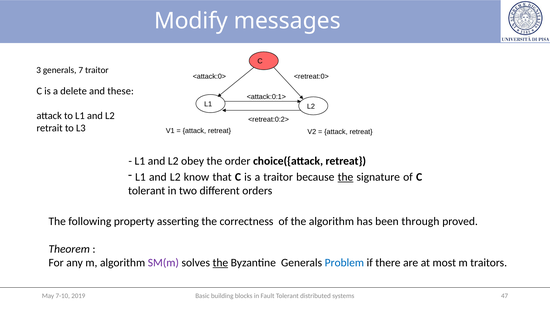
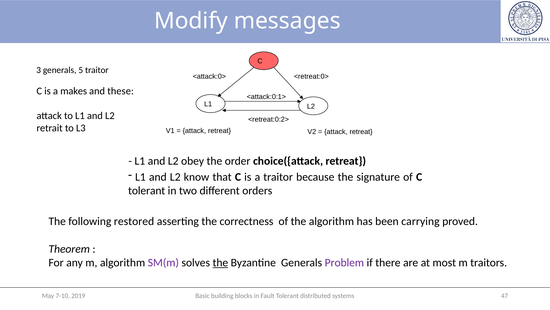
7: 7 -> 5 (81, 70)
delete: delete -> makes (74, 91)
the underline: present -> none (345, 177)
property: property -> restored (134, 221)
through: through -> carrying (420, 221)
Problem colour: blue -> purple (344, 262)
